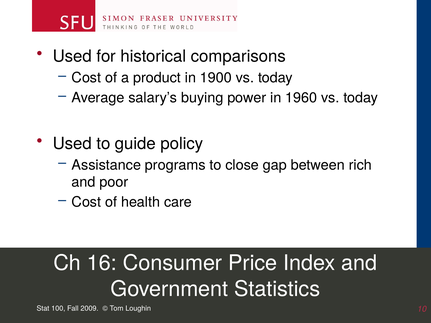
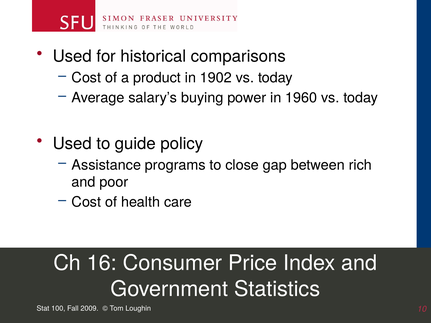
1900: 1900 -> 1902 (216, 78)
